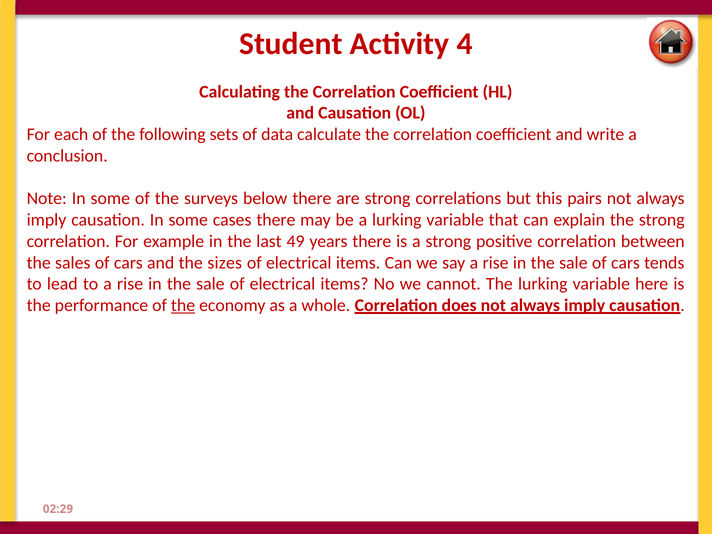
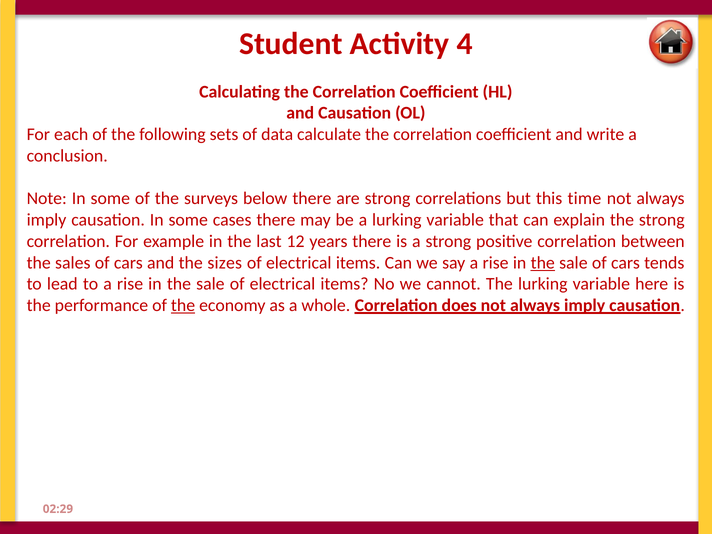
pairs: pairs -> time (584, 199)
49: 49 -> 12 (296, 241)
the underline: none -> present (543, 263)
